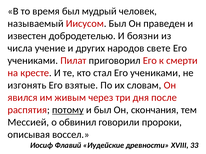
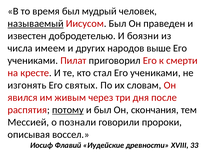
называемый underline: none -> present (36, 24)
учение: учение -> имеем (50, 48)
свете: свете -> выше (159, 48)
взятые: взятые -> святых (81, 85)
обвинил: обвинил -> познали (78, 123)
